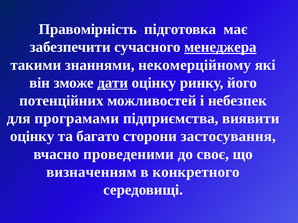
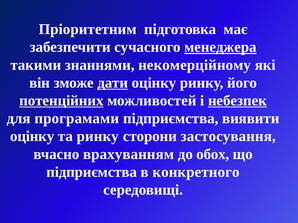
Правомірність: Правомірність -> Пріоритетним (88, 29)
потенційних underline: none -> present (61, 101)
небезпек underline: none -> present (237, 101)
та багато: багато -> ринку (98, 137)
проведеними: проведеними -> врахуванням (129, 154)
своє: своє -> обох (213, 154)
визначенням: визначенням -> підприємства (92, 172)
